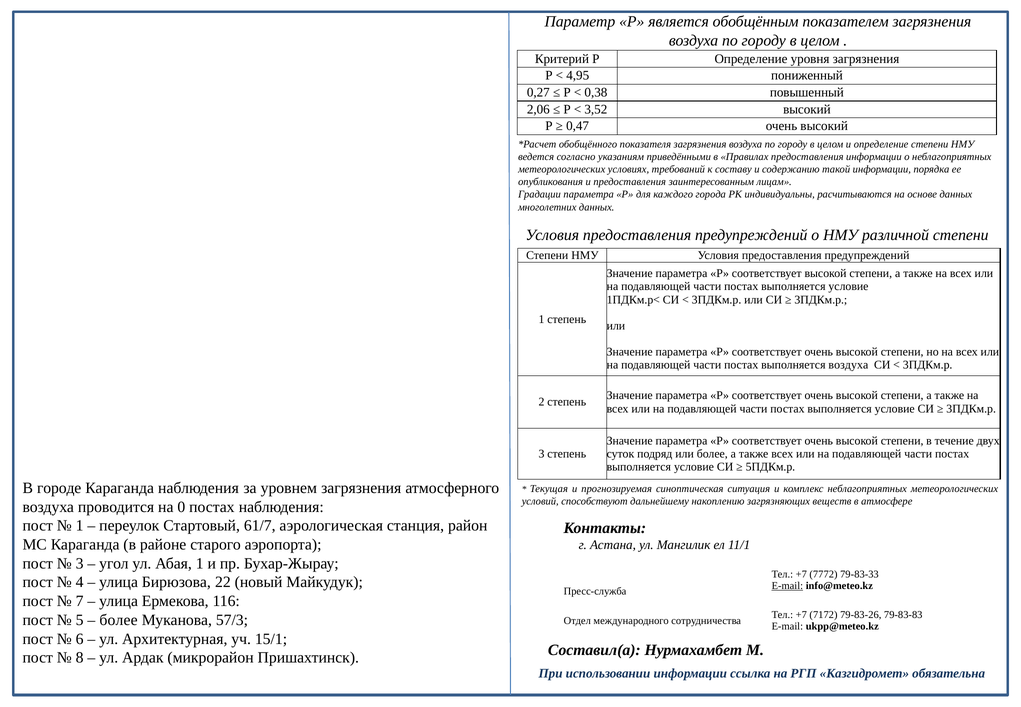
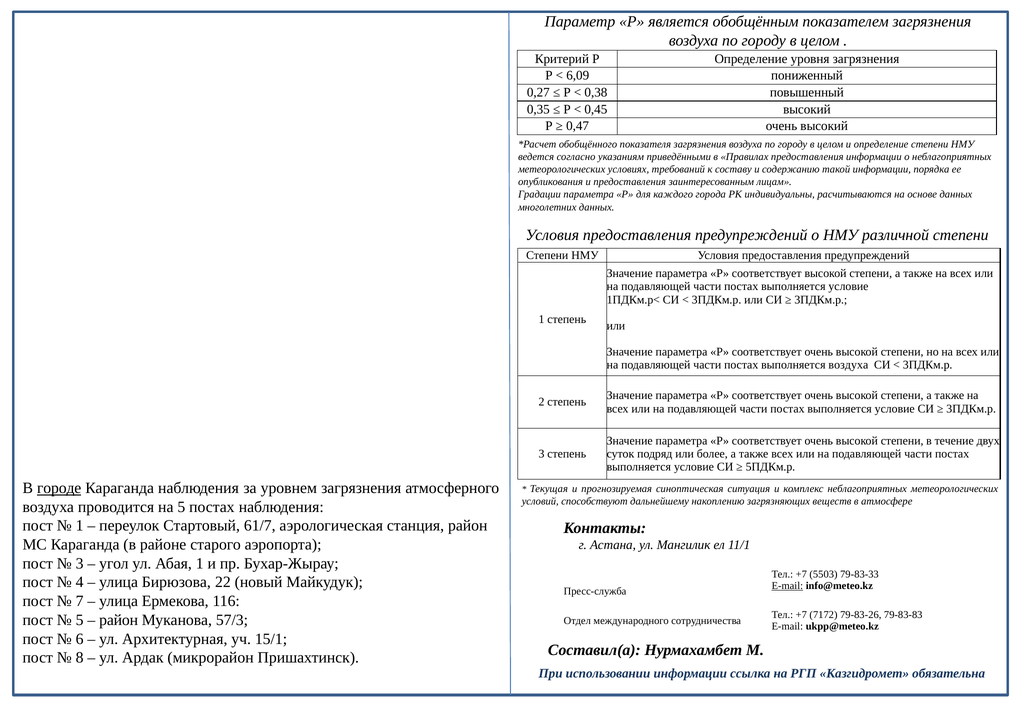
4,95: 4,95 -> 6,09 (578, 76)
2,06: 2,06 -> 0,35 (538, 109)
3,52: 3,52 -> 0,45 (596, 109)
городе underline: none -> present (59, 488)
на 0: 0 -> 5 (181, 507)
7772: 7772 -> 5503 (823, 574)
более: более -> район (119, 620)
